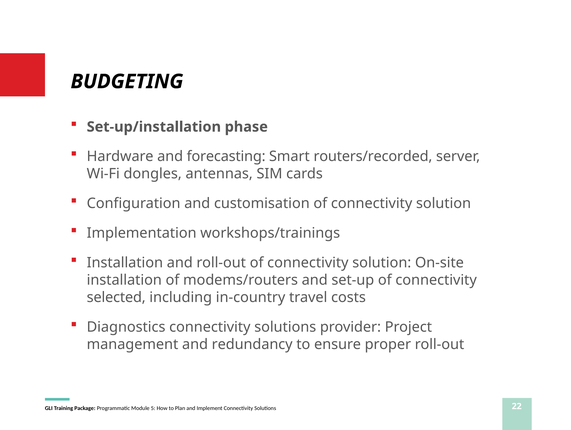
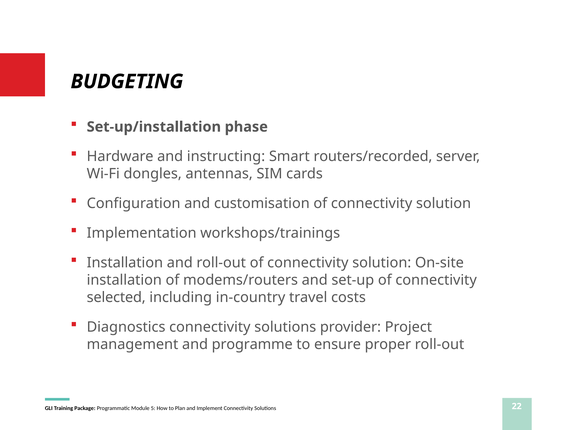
forecasting: forecasting -> instructing (226, 156)
redundancy: redundancy -> programme (252, 344)
